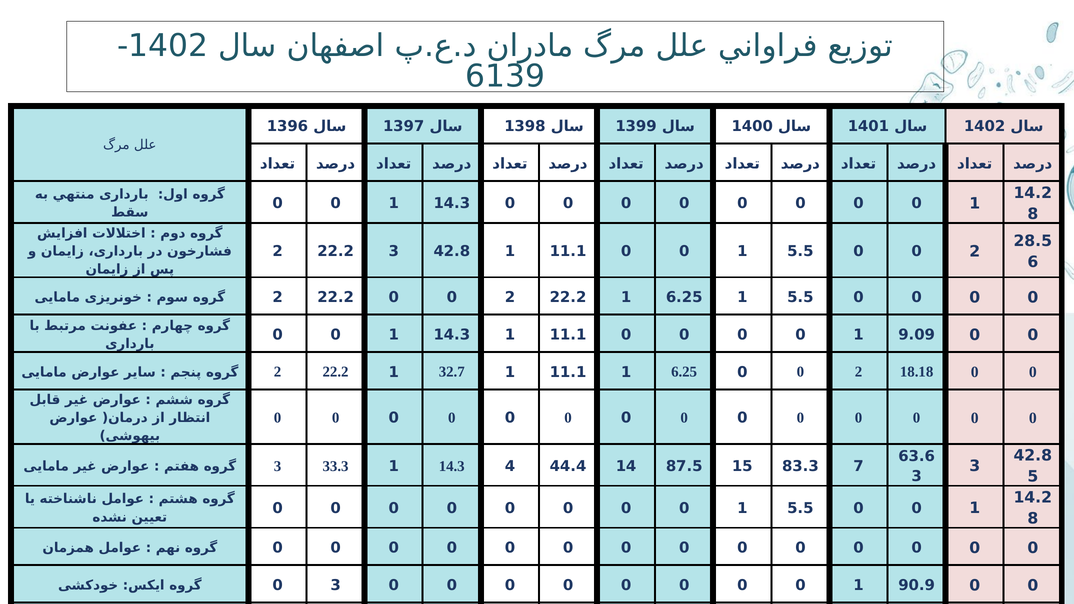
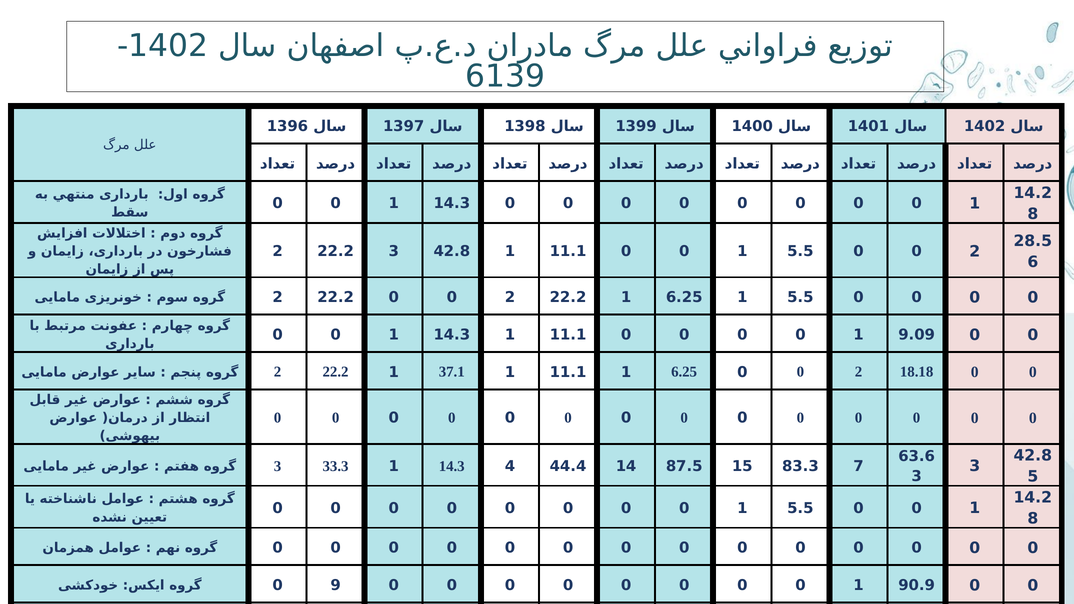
32.7: 32.7 -> 37.1 (452, 372)
0 3: 3 -> 9 (336, 585)
